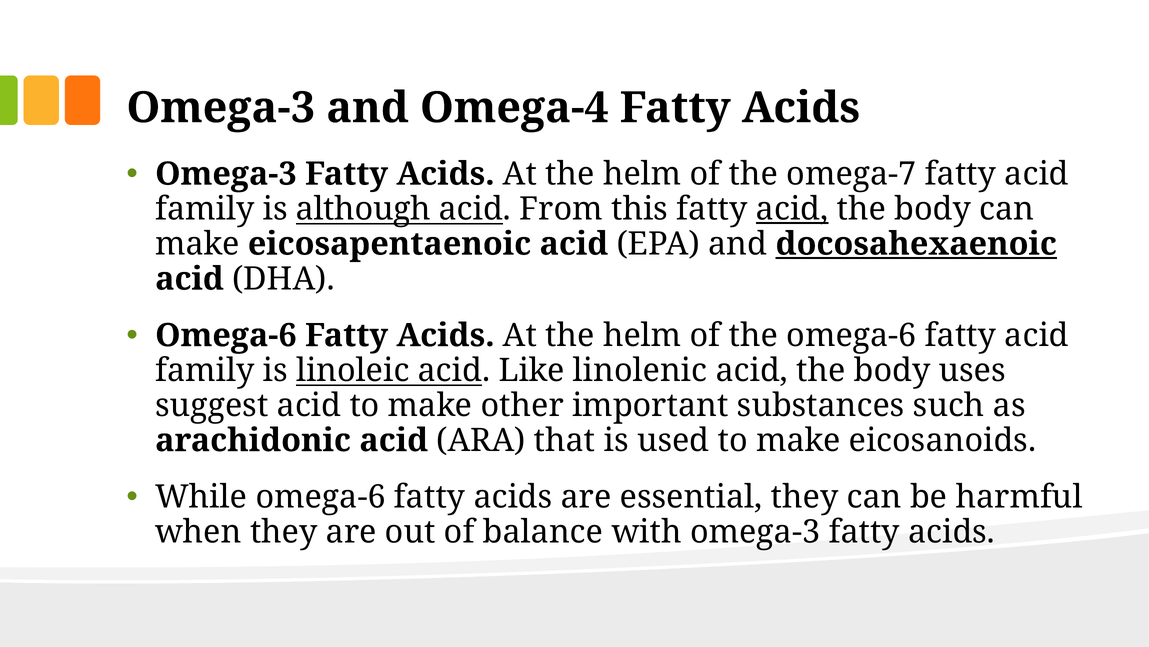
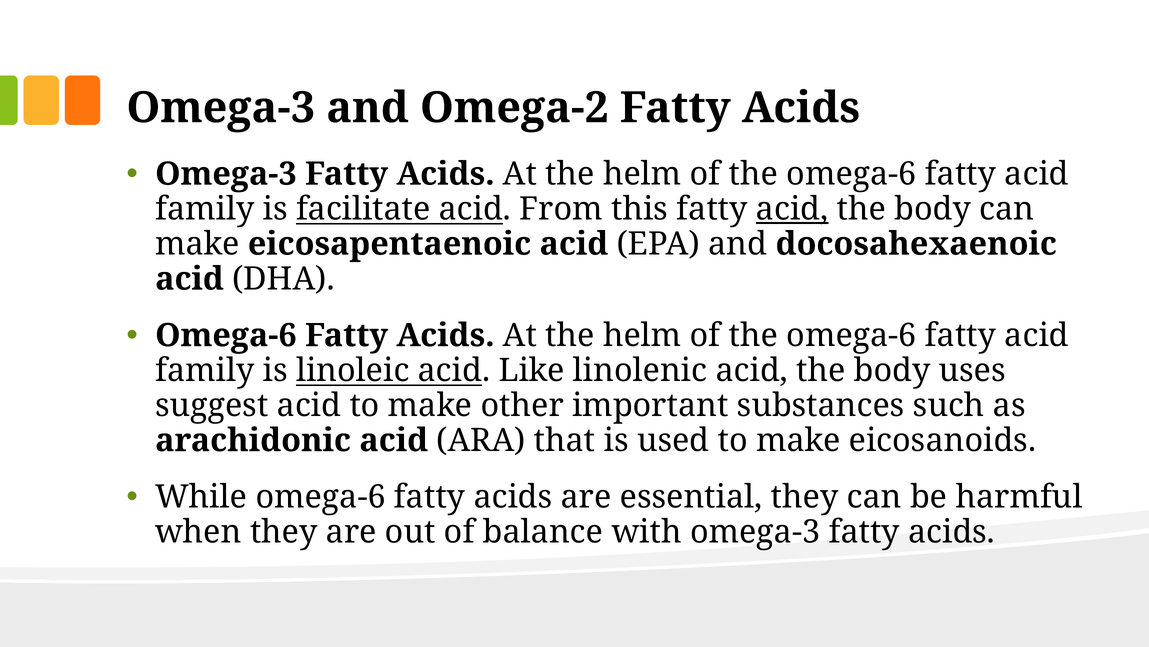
Omega-4: Omega-4 -> Omega-2 (514, 108)
omega-7: omega-7 -> omega-6 (851, 174)
although: although -> facilitate (363, 209)
docosahexaenoic underline: present -> none (916, 244)
